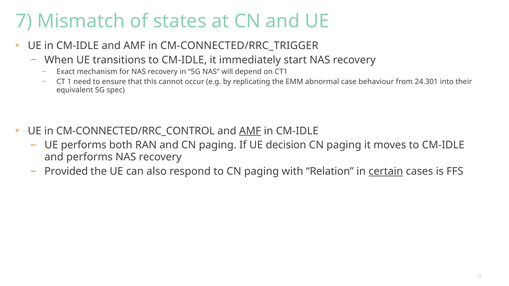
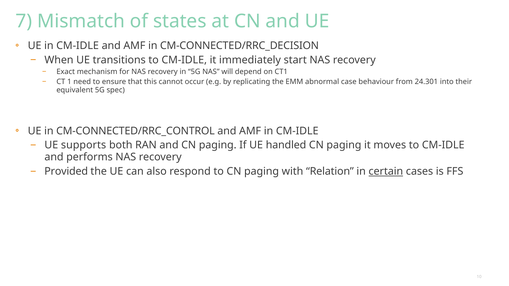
CM-CONNECTED/RRC_TRIGGER: CM-CONNECTED/RRC_TRIGGER -> CM-CONNECTED/RRC_DECISION (239, 46)
AMF underline: present -> none (250, 131)
UE performs: performs -> supports (84, 145)
decision: decision -> handled (286, 145)
